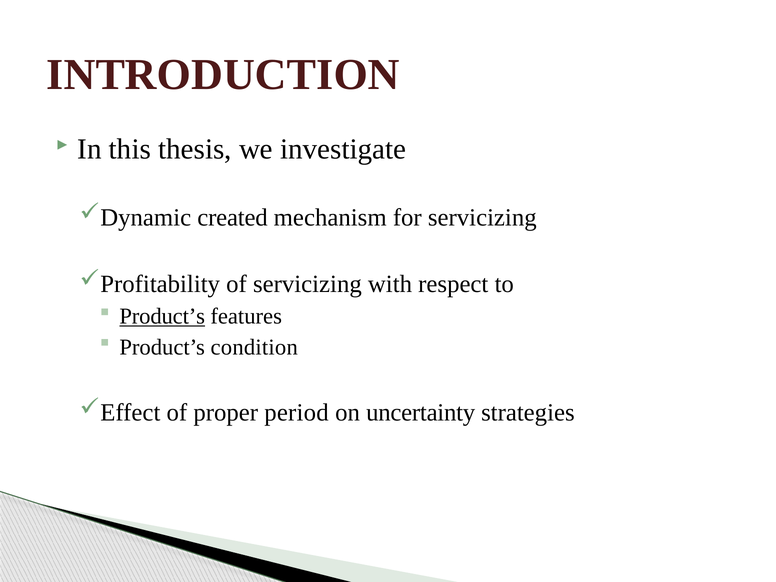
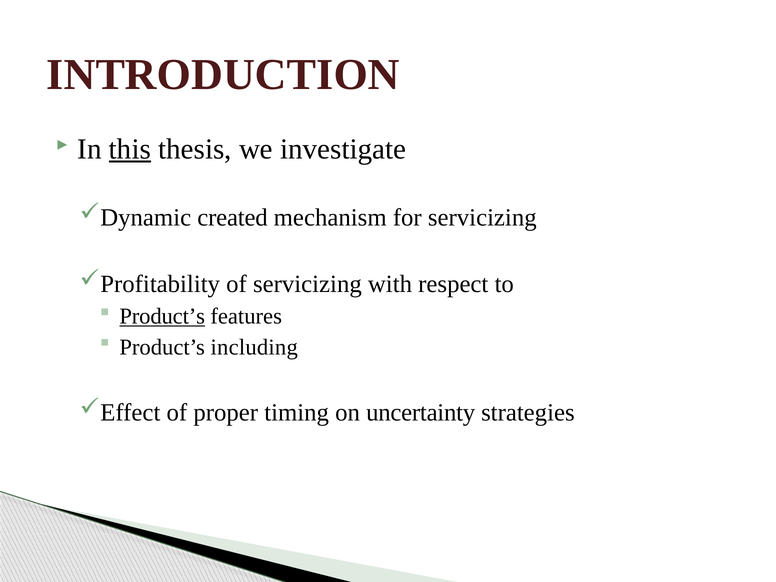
this underline: none -> present (130, 149)
condition: condition -> including (254, 347)
period: period -> timing (297, 412)
